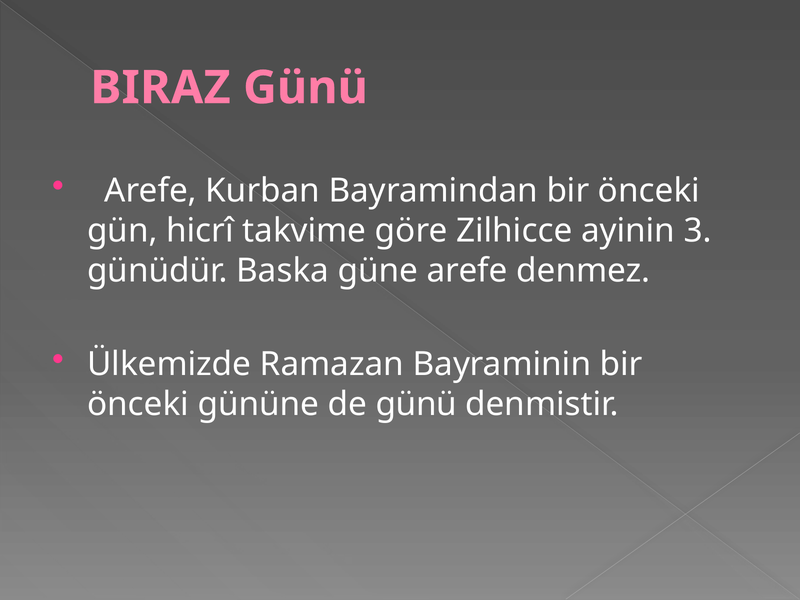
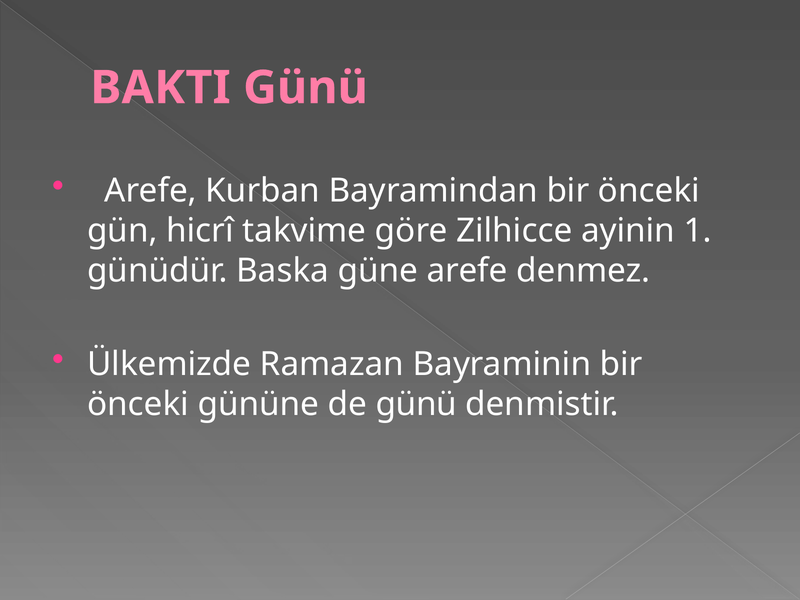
BIRAZ: BIRAZ -> BAKTI (160, 88)
3: 3 -> 1 (698, 231)
